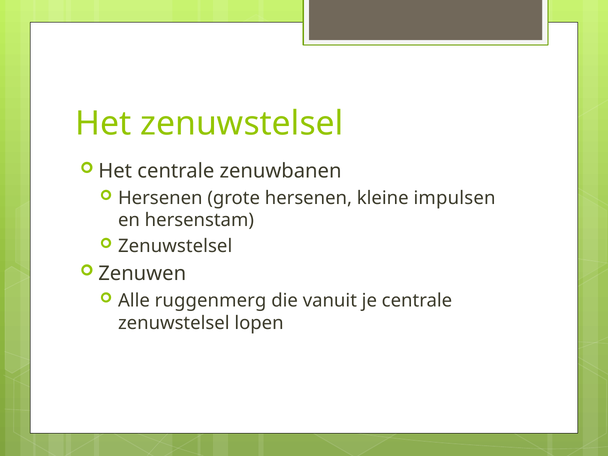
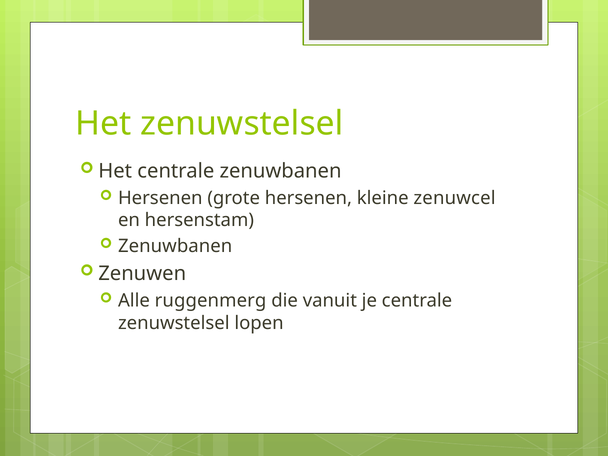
impulsen: impulsen -> zenuwcel (455, 198)
Zenuwstelsel: Zenuwstelsel -> Zenuwbanen (175, 246)
